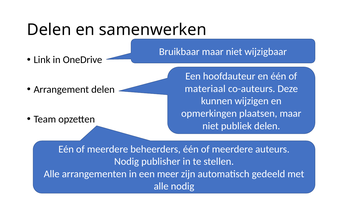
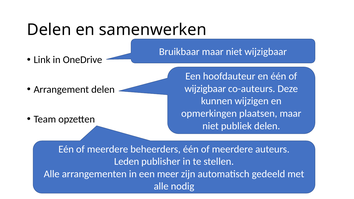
materiaal: materiaal -> wijzigbaar (205, 89)
Nodig: Nodig -> Leden (127, 162)
